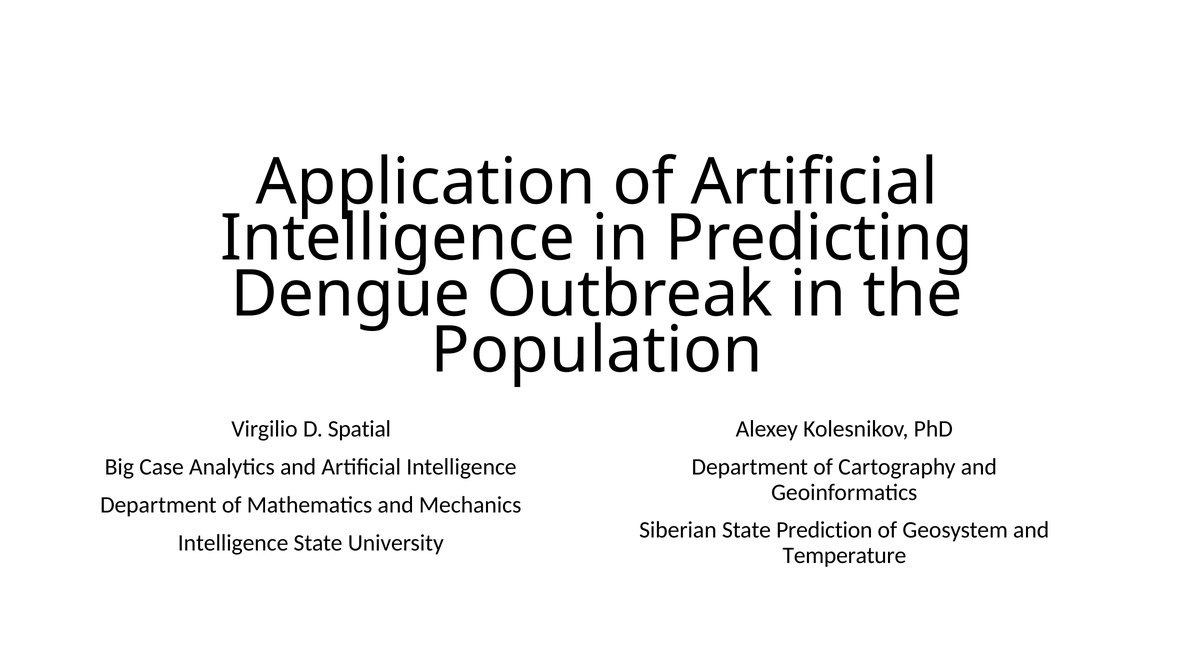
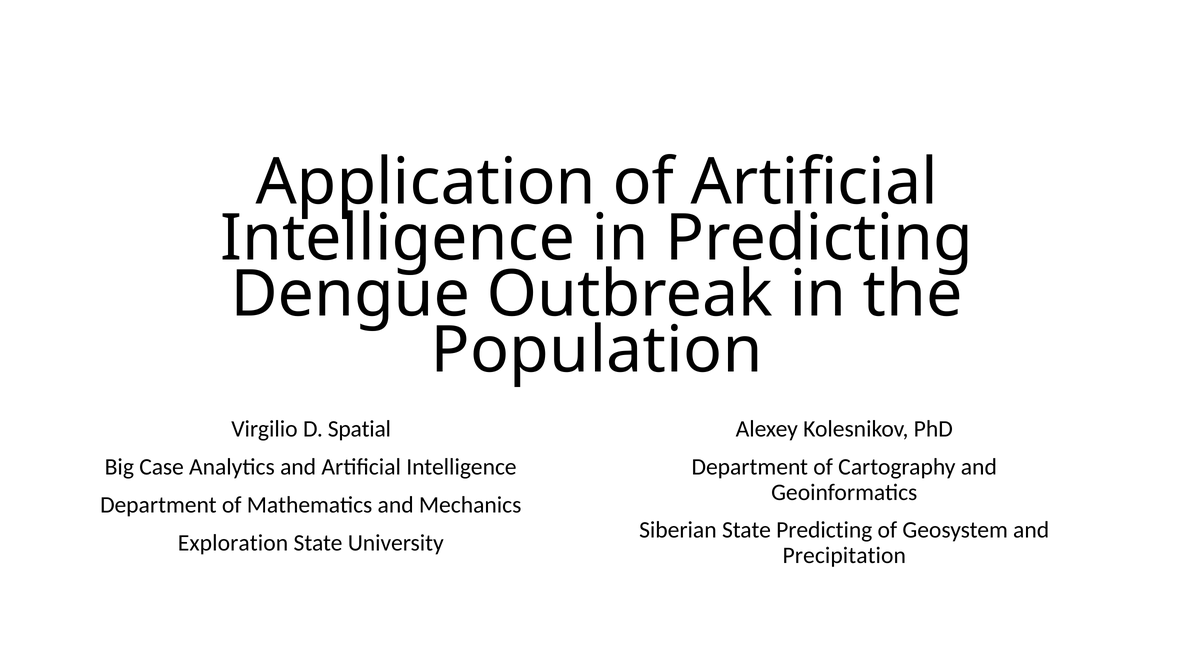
State Prediction: Prediction -> Predicting (824, 530)
Intelligence: Intelligence -> Exploration (233, 543)
Temperature: Temperature -> Precipitation (844, 555)
